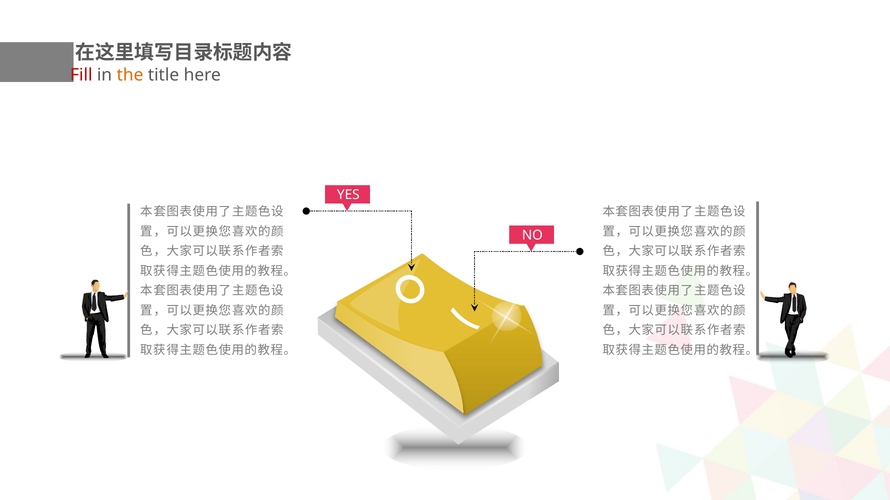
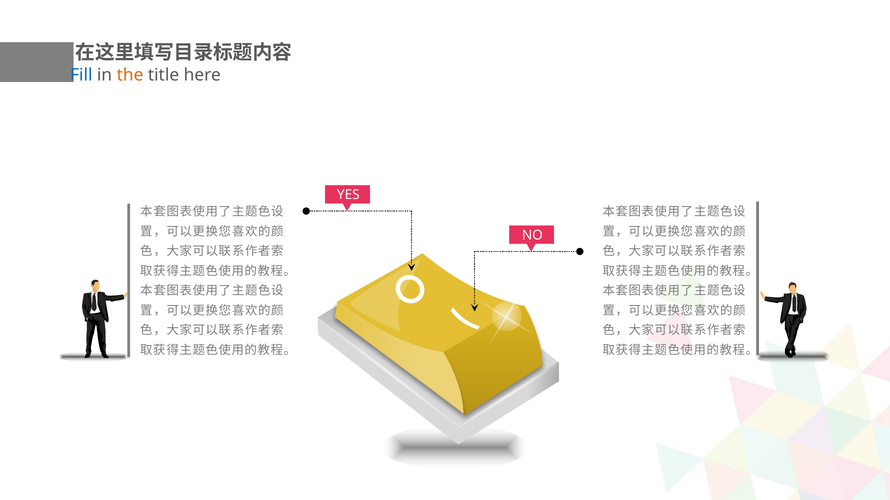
Fill colour: red -> blue (81, 75)
